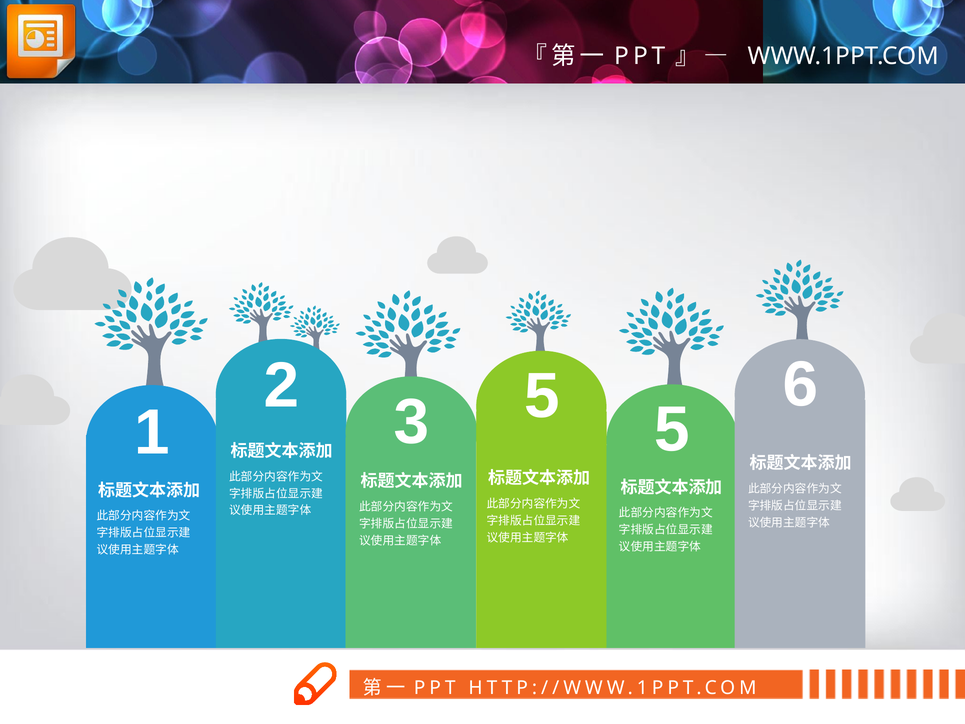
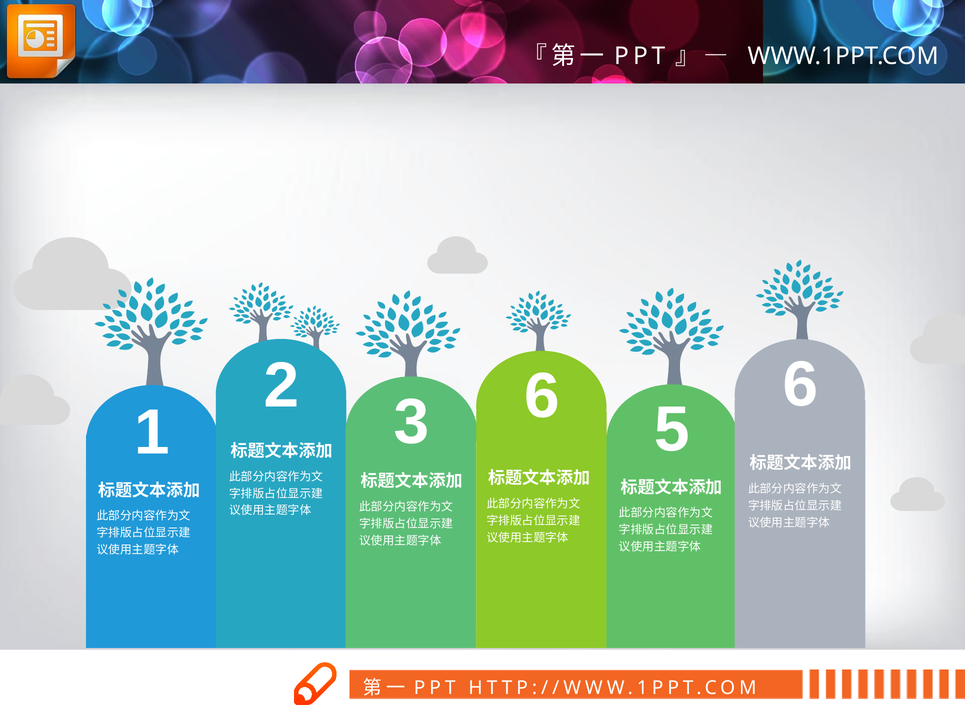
3 5: 5 -> 6 (542, 396)
